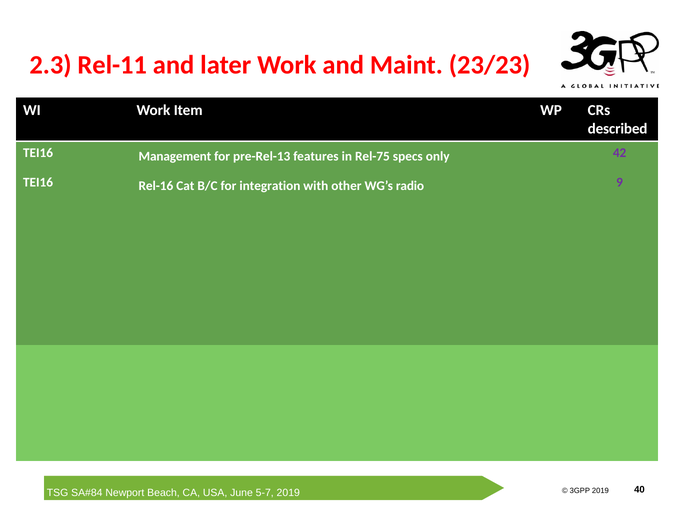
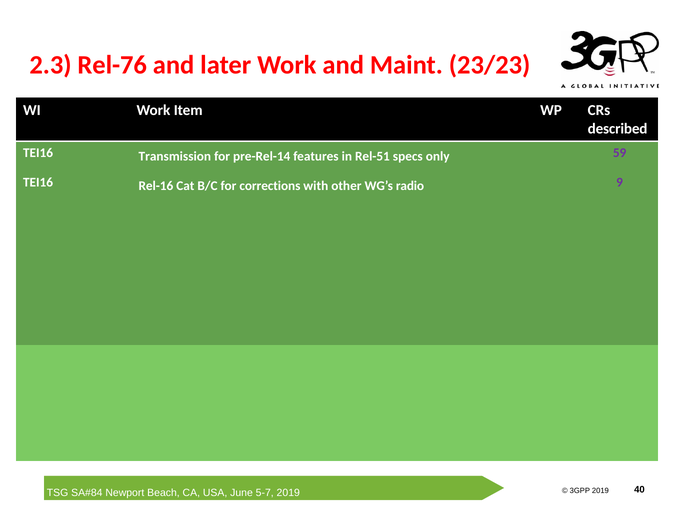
Rel-11: Rel-11 -> Rel-76 (112, 65)
Management: Management -> Transmission (175, 156)
pre-Rel-13: pre-Rel-13 -> pre-Rel-14 (262, 156)
Rel-75: Rel-75 -> Rel-51 (372, 156)
42: 42 -> 59 (620, 153)
integration: integration -> corrections (270, 186)
